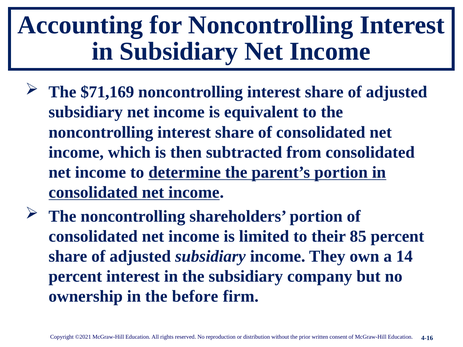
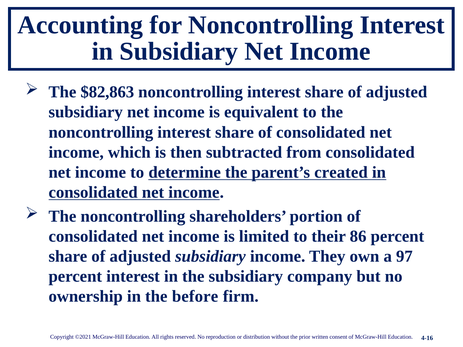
$71,169: $71,169 -> $82,863 (107, 92)
parent’s portion: portion -> created (341, 172)
85: 85 -> 86 (358, 236)
14: 14 -> 97 (404, 256)
